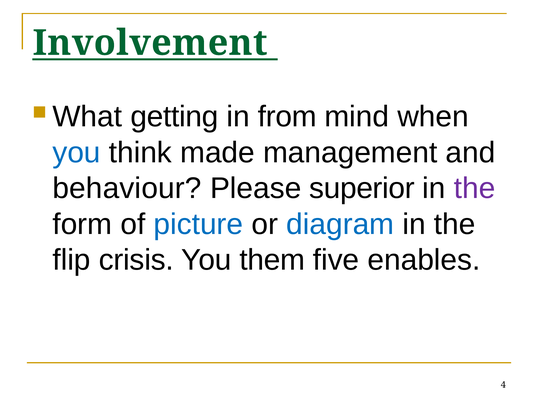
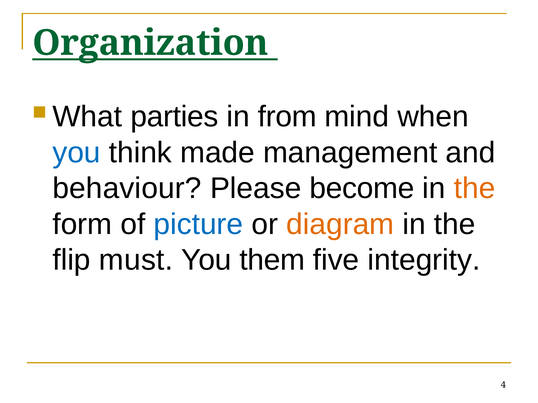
Involvement: Involvement -> Organization (150, 43)
getting: getting -> parties (174, 117)
superior: superior -> become (362, 189)
the colour: purple -> orange (475, 189)
diagram colour: blue -> orange (340, 224)
crisis: crisis -> must (136, 260)
enables: enables -> integrity (424, 260)
